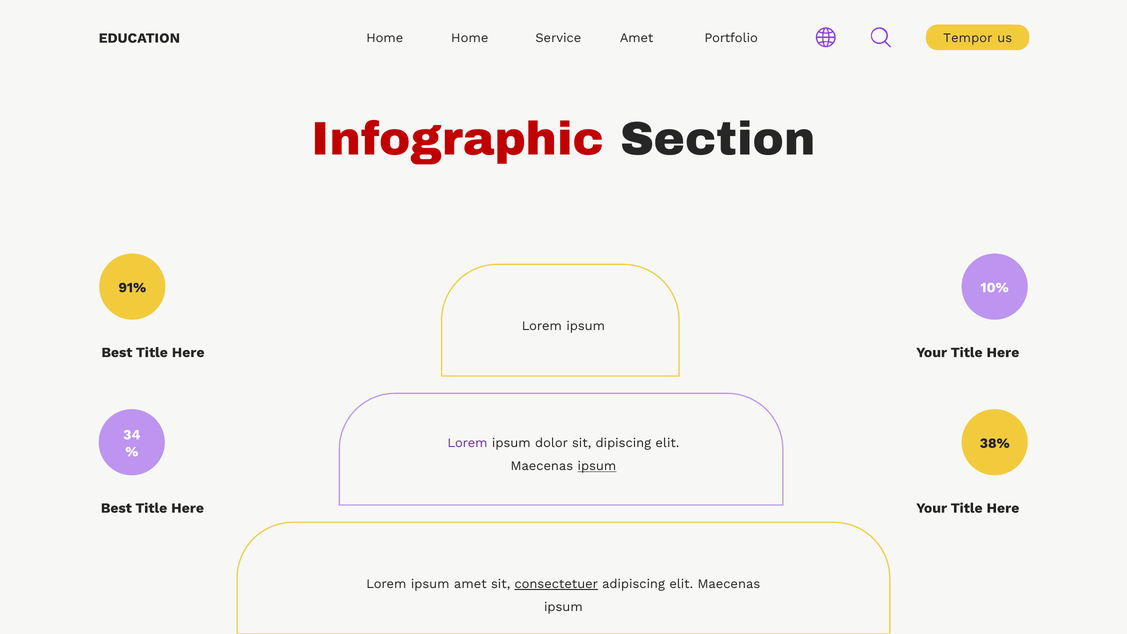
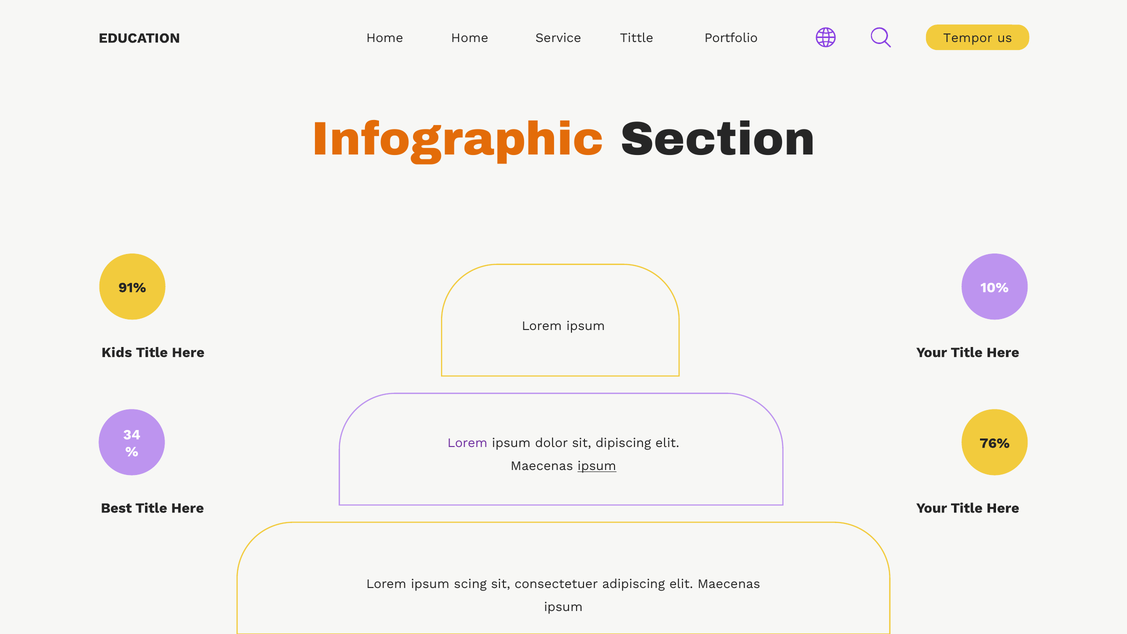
Service Amet: Amet -> Tittle (637, 38)
Infographic colour: red -> orange (458, 139)
Best: Best -> Kids (117, 352)
38%: 38% -> 76% (995, 443)
ipsum amet: amet -> scing (470, 584)
consectetuer underline: present -> none (556, 584)
